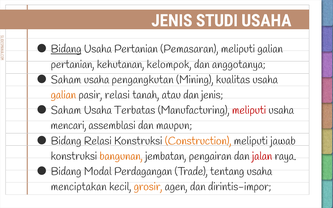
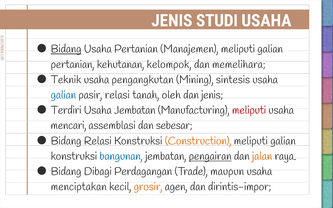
Pemasaran: Pemasaran -> Manajemen (189, 49)
anggotanya: anggotanya -> memelihara (239, 64)
Saham: Saham -> Teknik (66, 80)
kualitas: kualitas -> sintesis (233, 80)
galian colour: orange -> blue (63, 95)
atau: atau -> oleh (171, 95)
Saham: Saham -> Terdiri (66, 110)
Usaha Terbatas: Terbatas -> Jembatan (135, 110)
maupun: maupun -> sebesar (174, 126)
jawab: jawab -> galian (283, 141)
bangunan colour: orange -> blue (121, 156)
pengairan underline: none -> present (210, 156)
jalan colour: red -> orange (262, 156)
Modal: Modal -> Dibagi (98, 172)
tentang: tentang -> maupun (227, 172)
